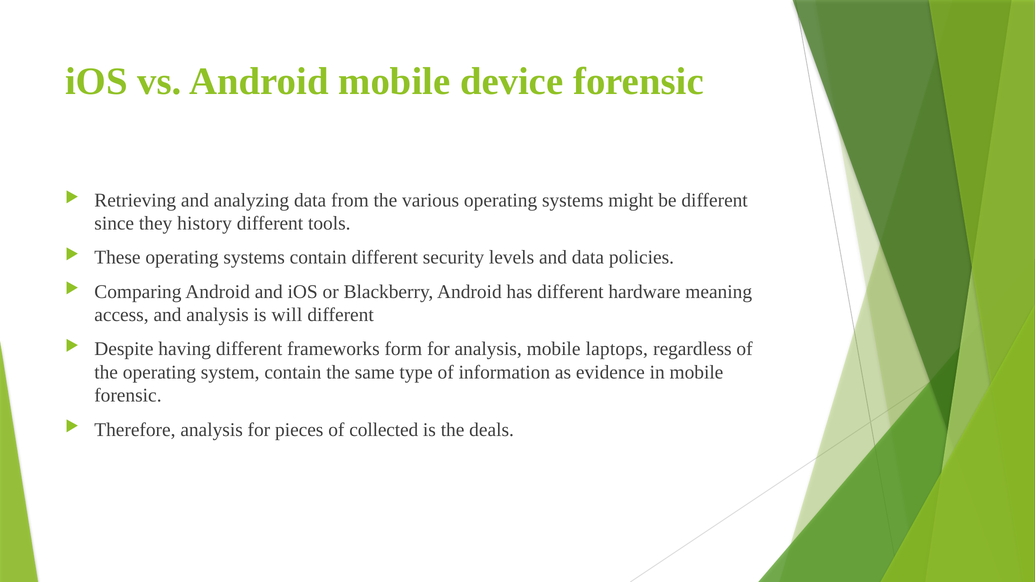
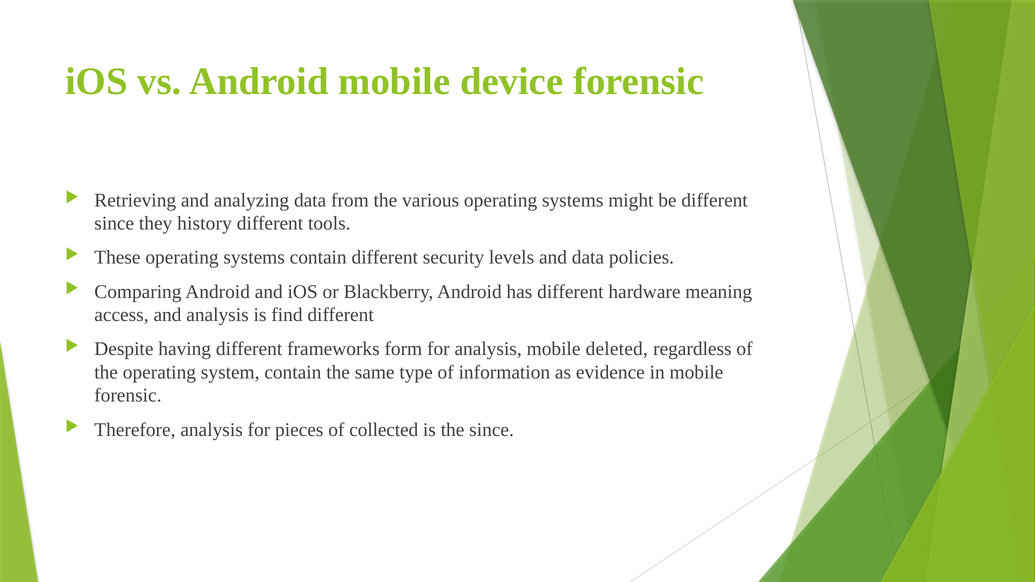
will: will -> find (287, 315)
laptops: laptops -> deleted (617, 349)
the deals: deals -> since (492, 430)
